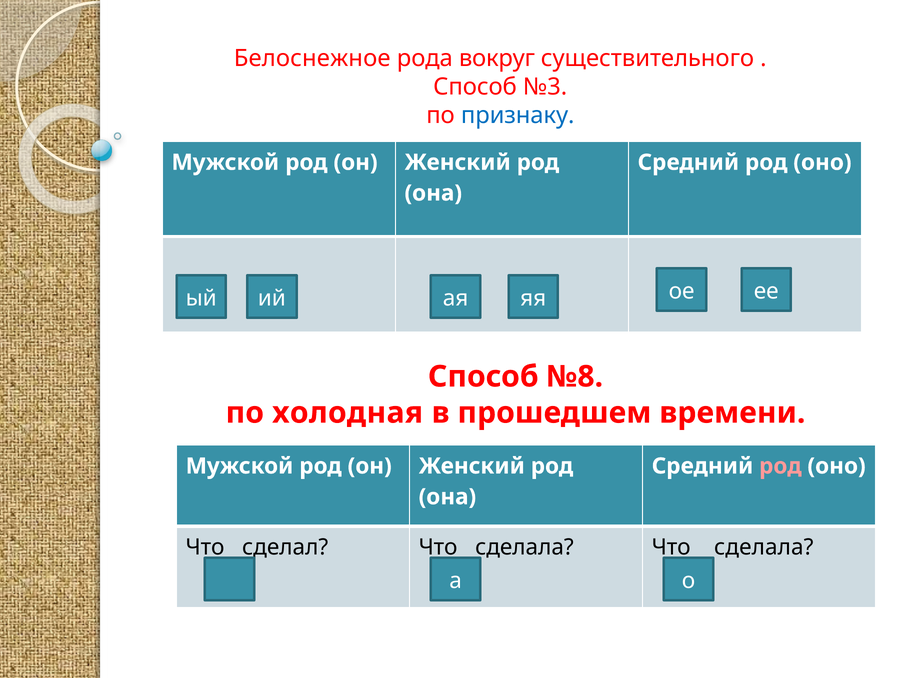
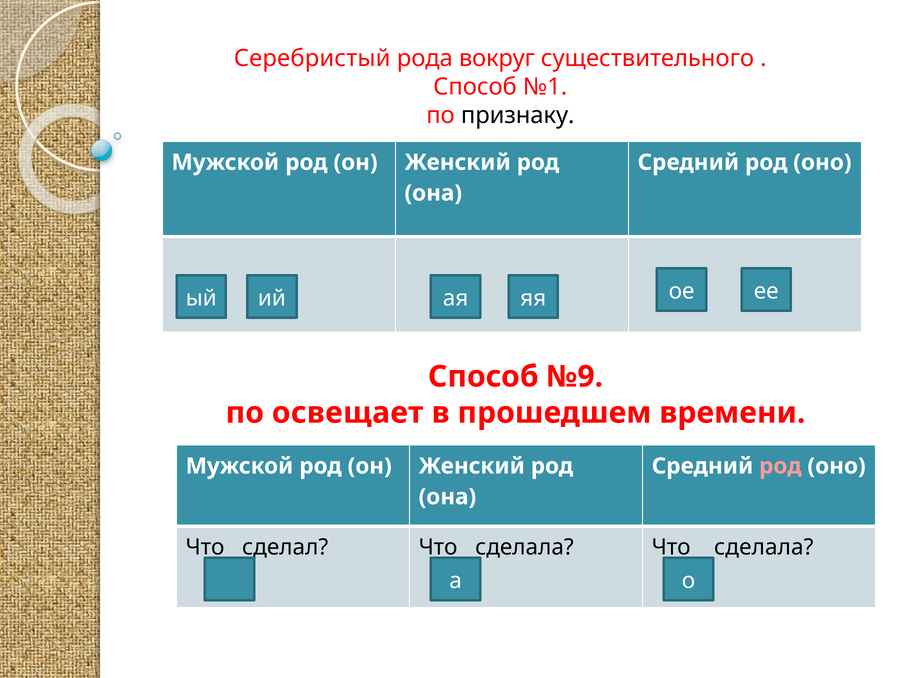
Белоснежное: Белоснежное -> Серебристый (312, 58)
№3: №3 -> №1 (545, 87)
признаку colour: blue -> black (518, 115)
№8: №8 -> №9 (575, 377)
холодная: холодная -> освещает (348, 413)
